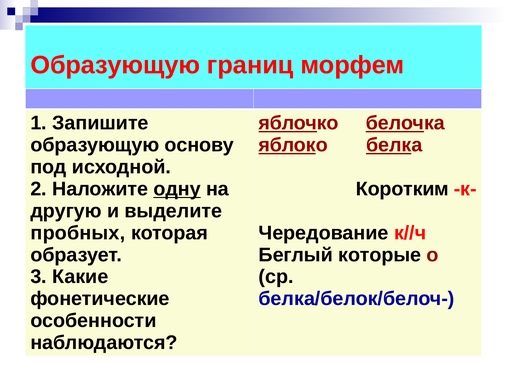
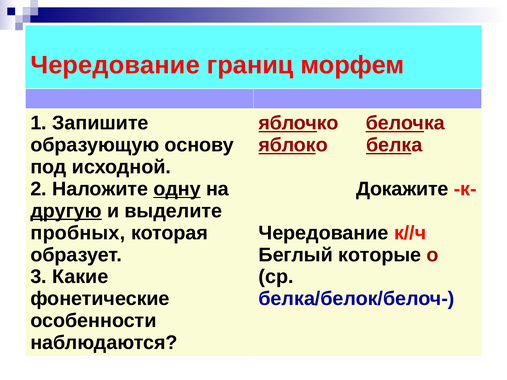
Образующую: Образующую -> Чередование (115, 65)
Коротким: Коротким -> Докажите (402, 189)
другую underline: none -> present (66, 211)
